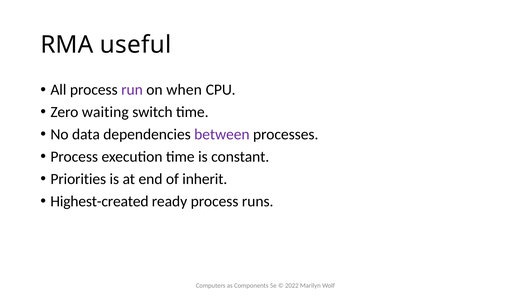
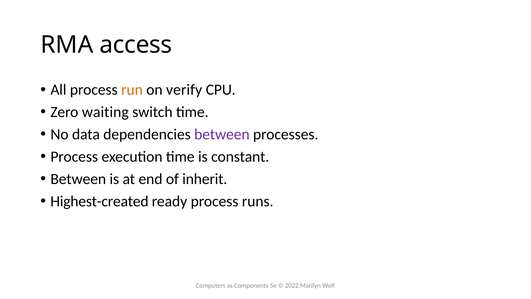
useful: useful -> access (136, 45)
run colour: purple -> orange (132, 90)
when: when -> verify (184, 90)
Priorities: Priorities -> Between (78, 179)
